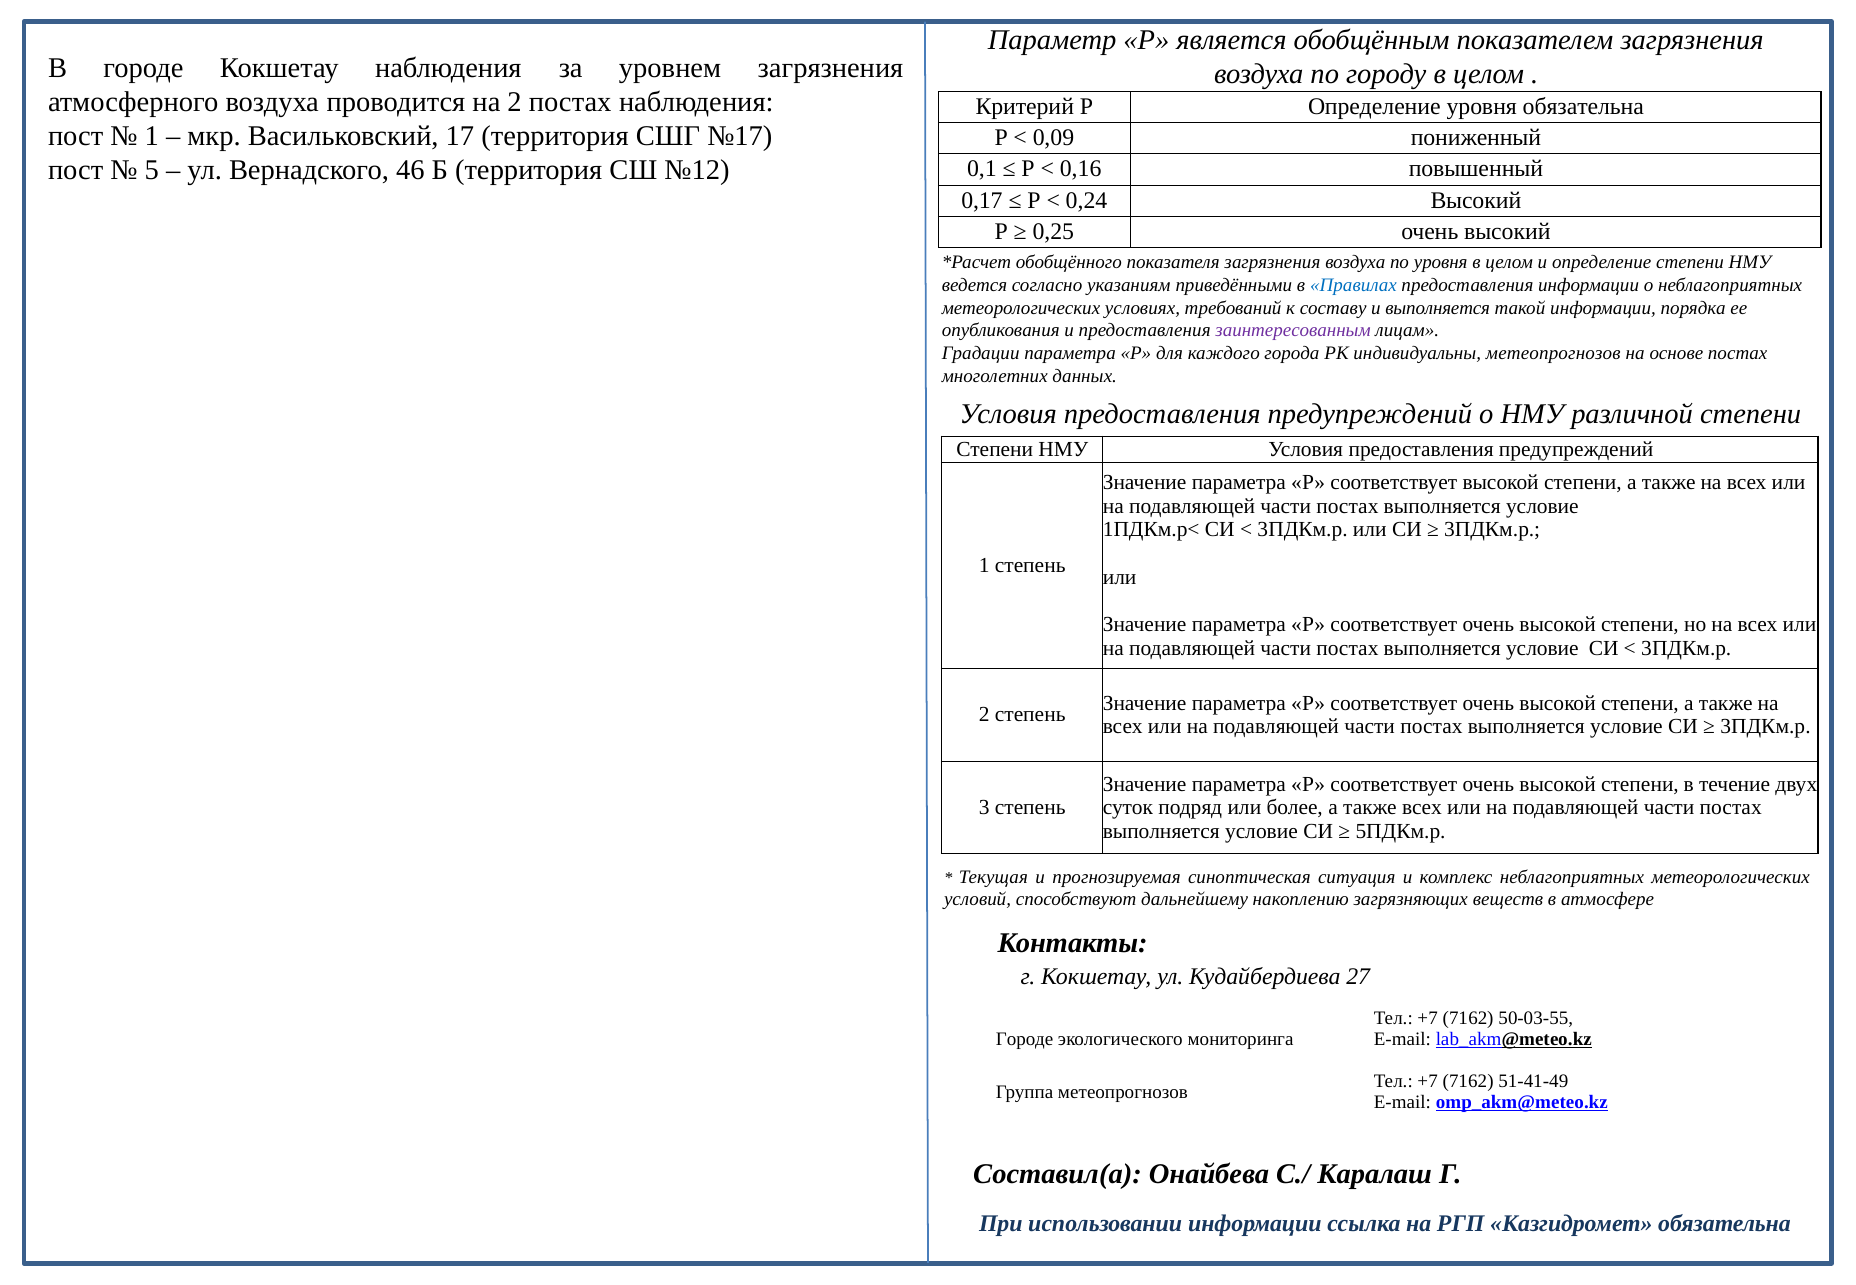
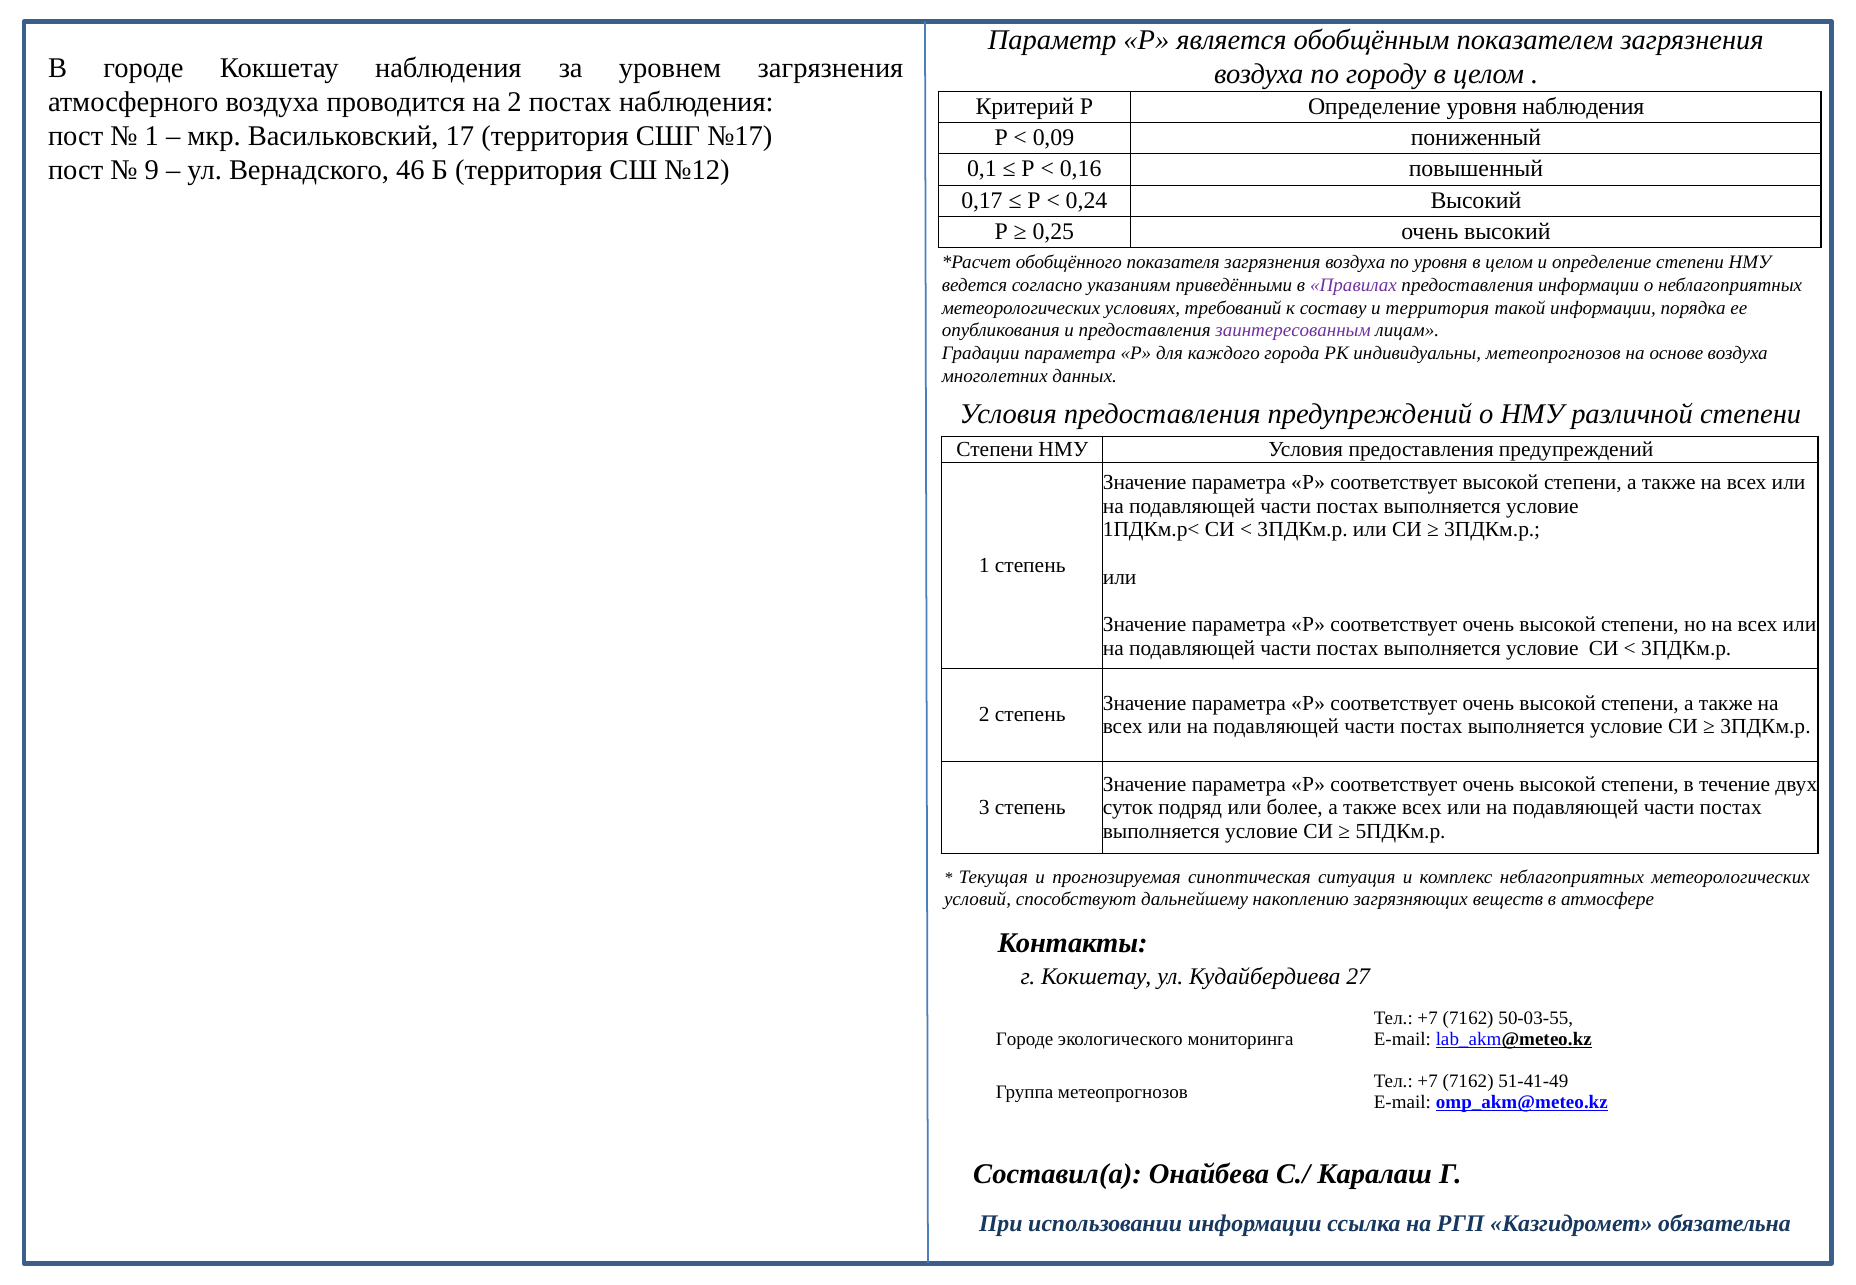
уровня обязательна: обязательна -> наблюдения (1583, 107)
5: 5 -> 9 (152, 170)
Правилах colour: blue -> purple (1353, 285)
и выполняется: выполняется -> территория (1437, 308)
основе постах: постах -> воздуха (1738, 353)
